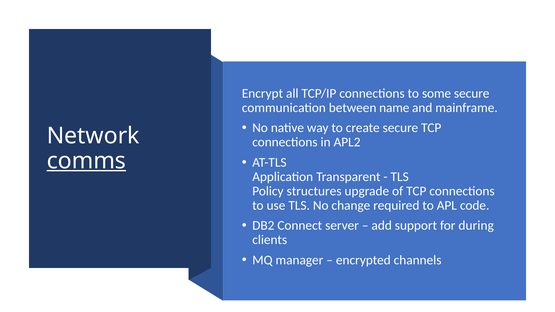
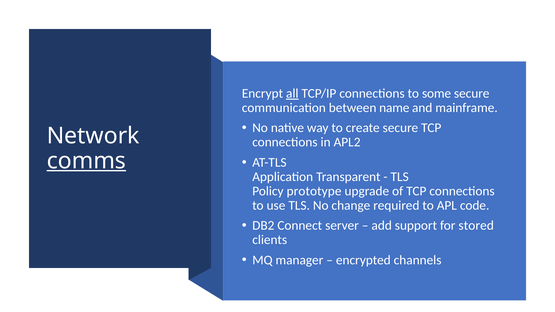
all underline: none -> present (292, 94)
structures: structures -> prototype (314, 191)
during: during -> stored (476, 226)
